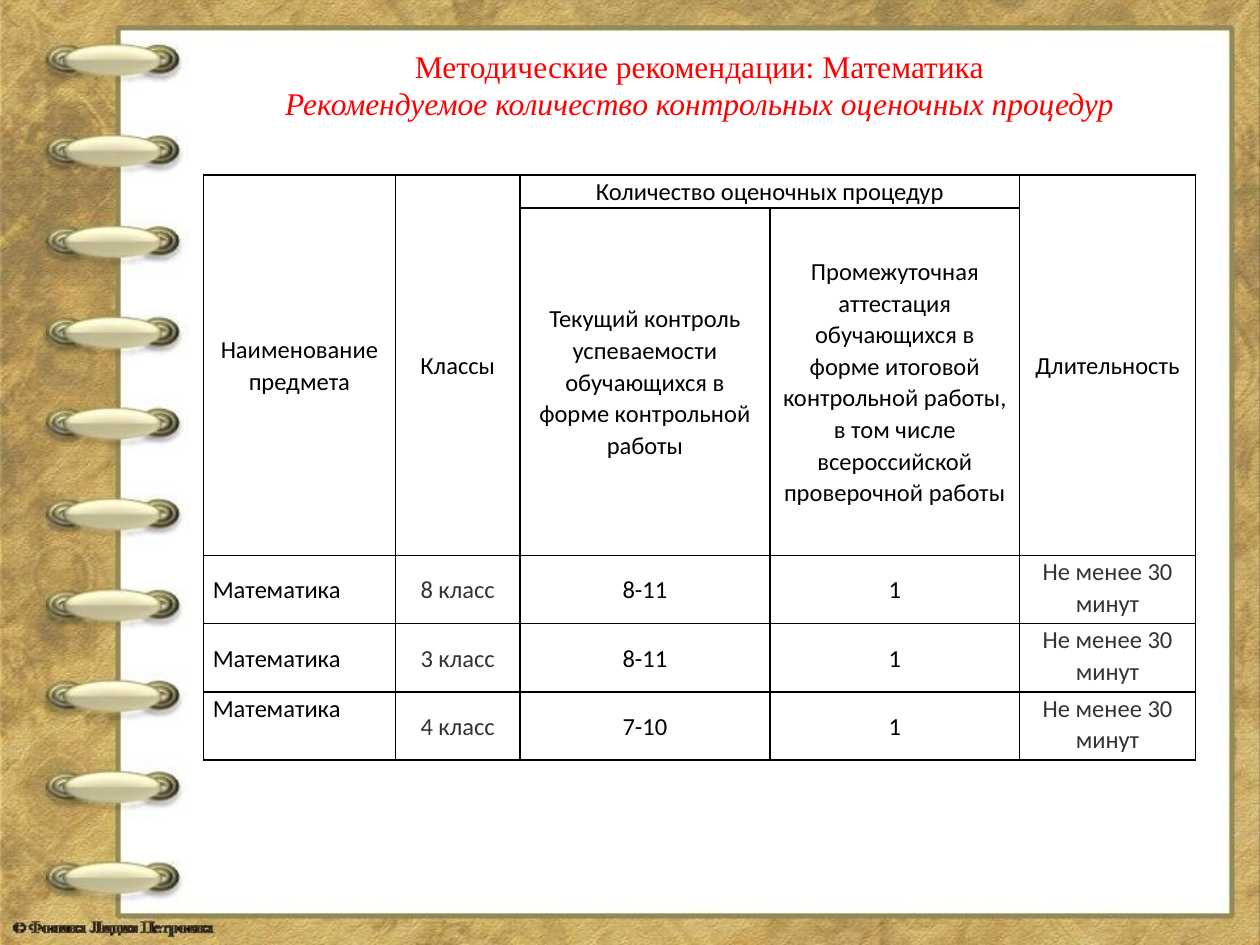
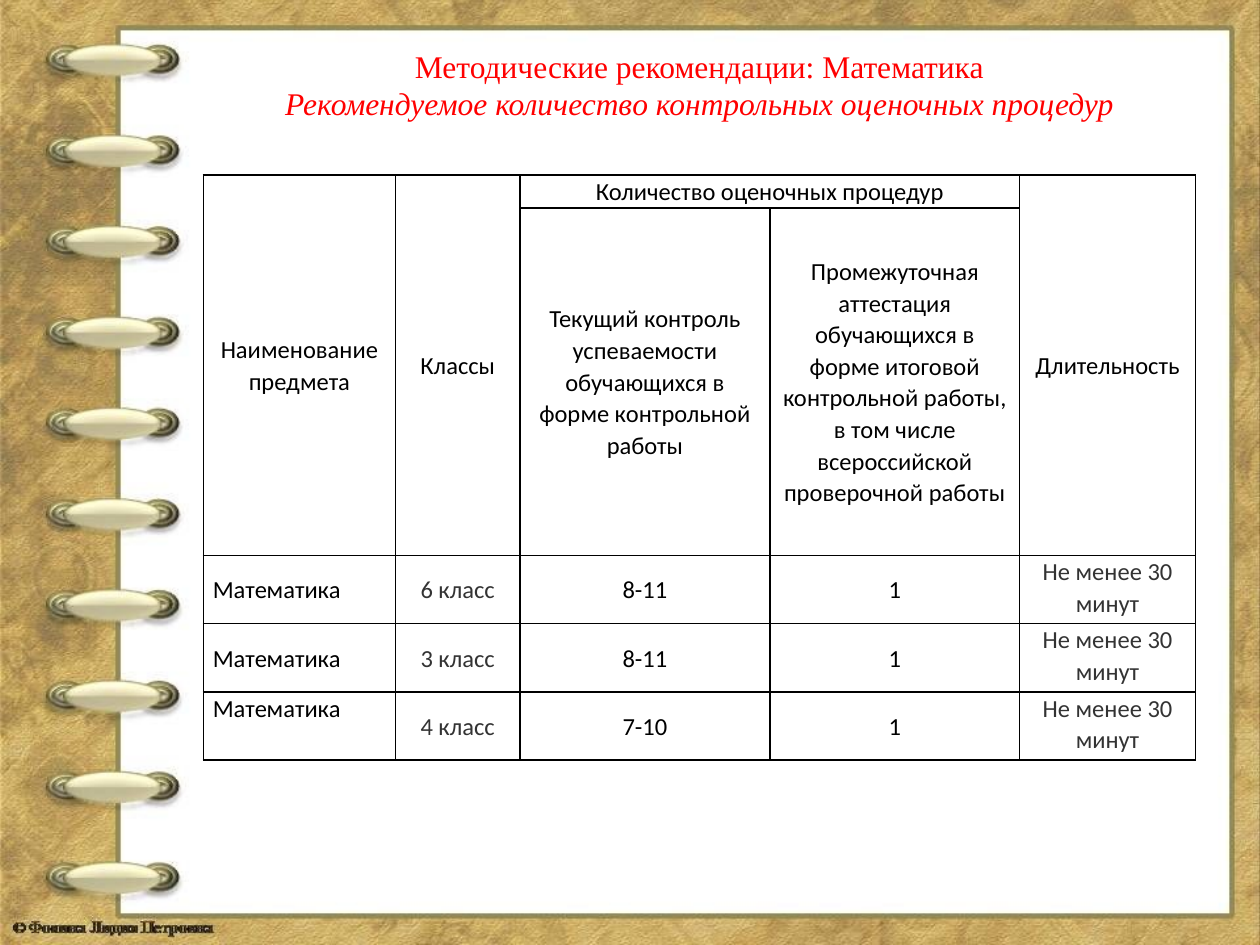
8: 8 -> 6 (427, 591)
